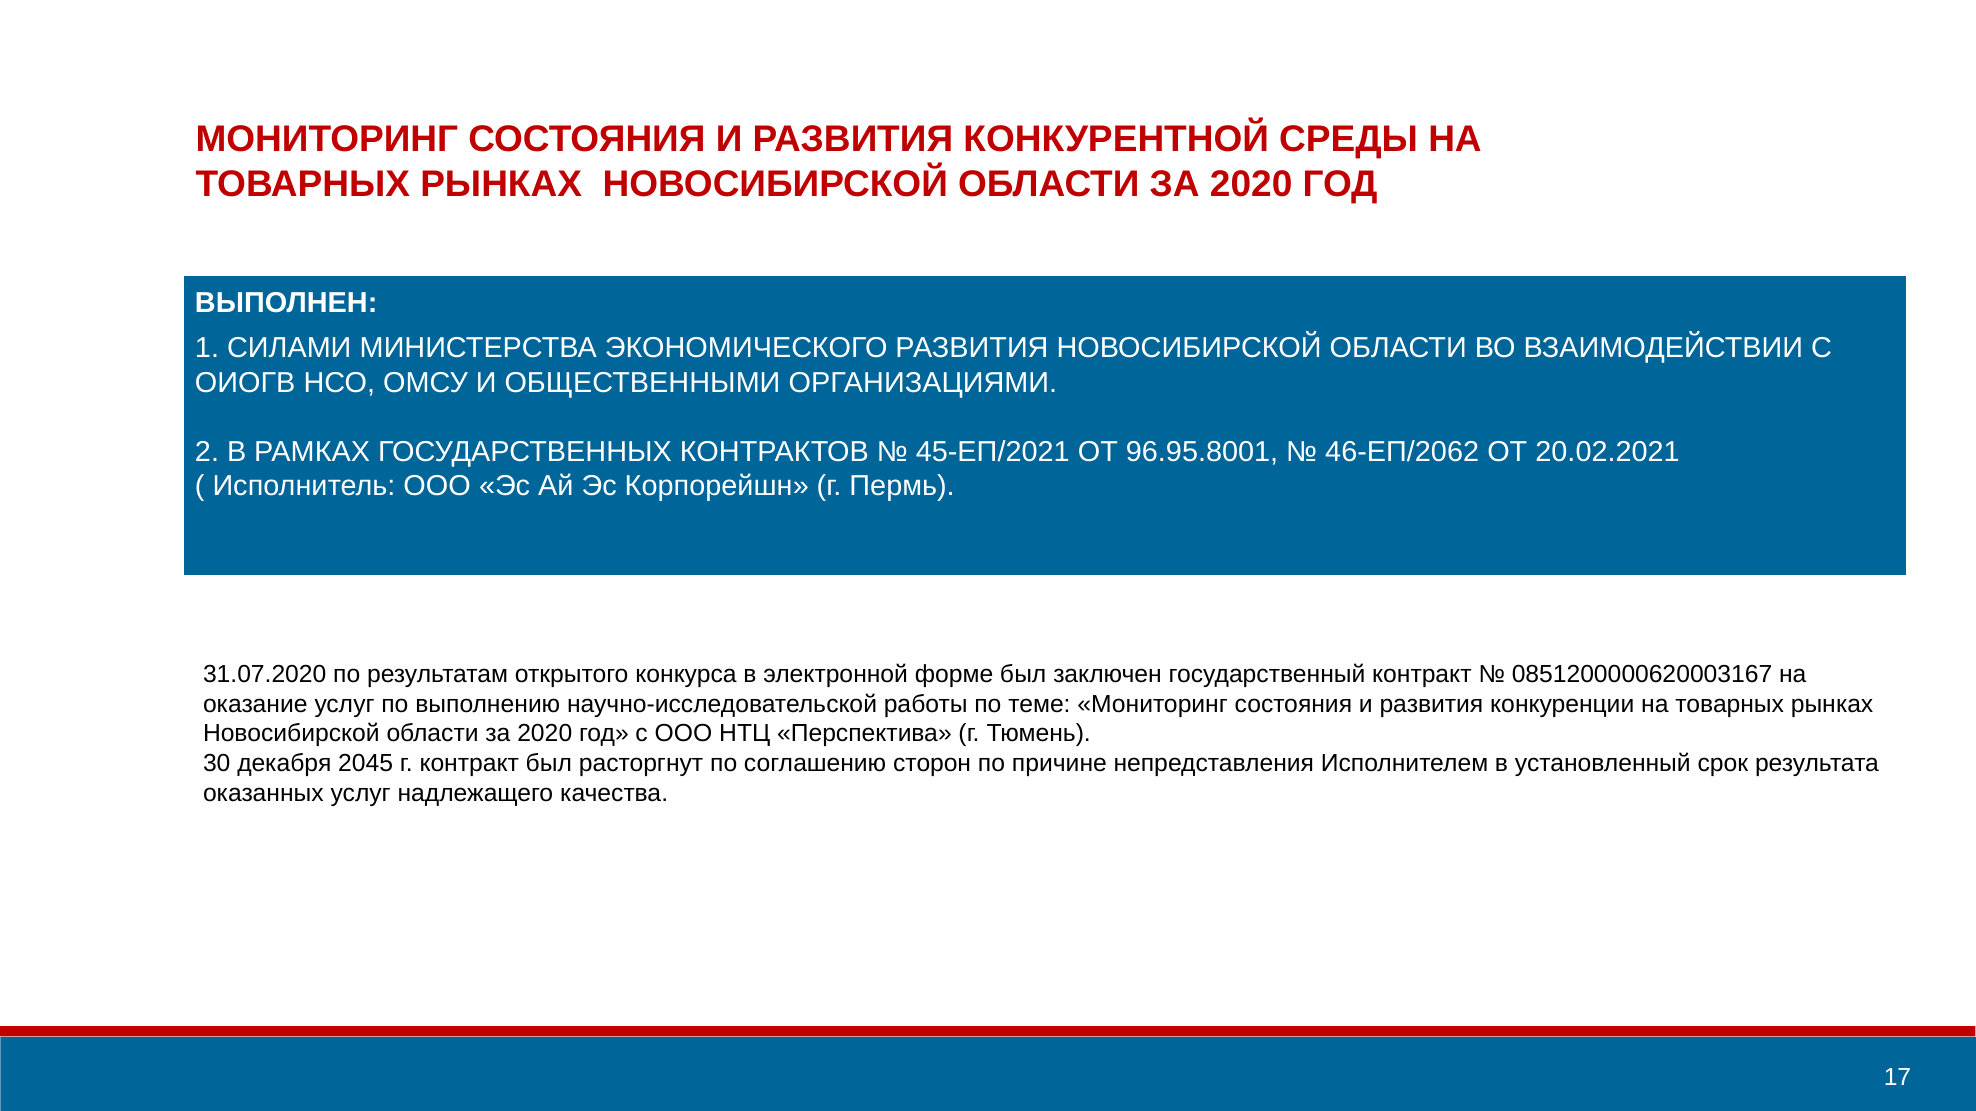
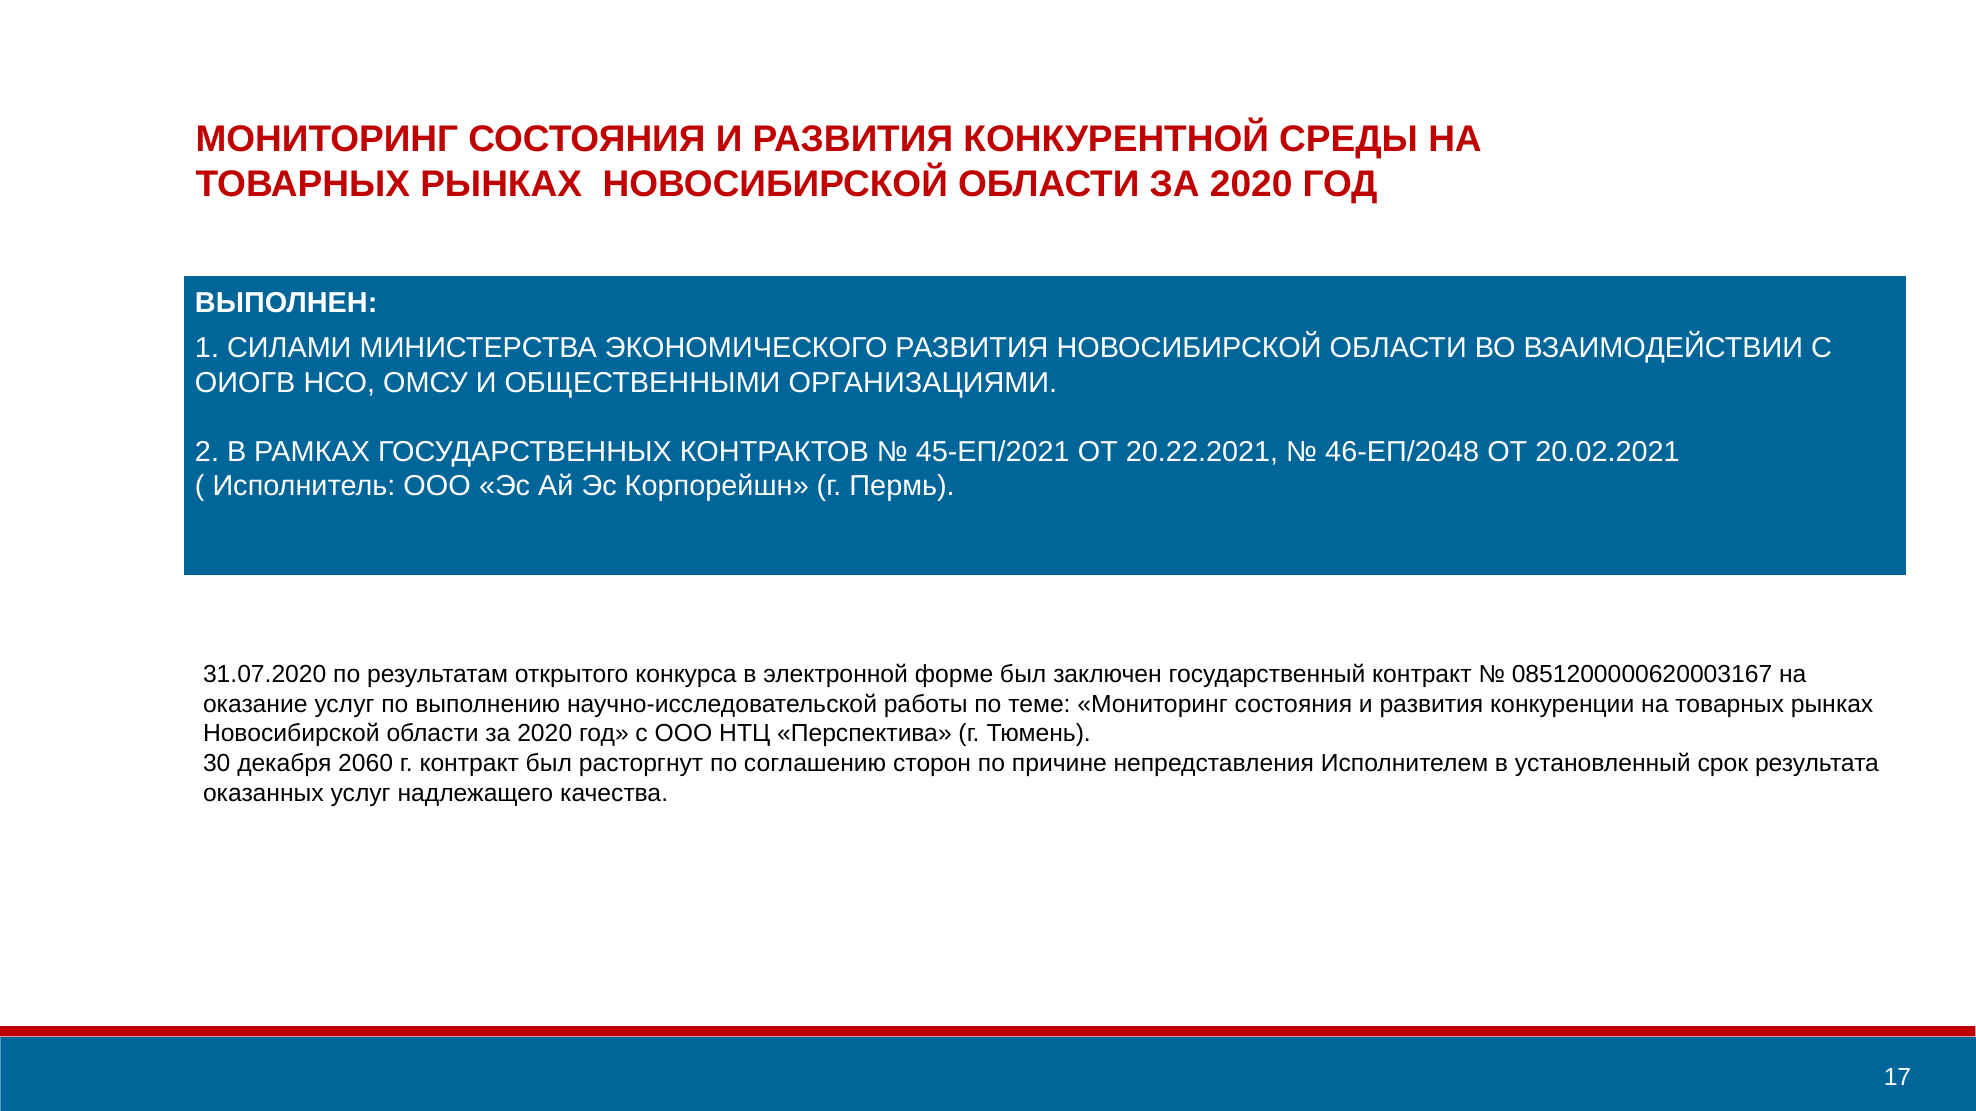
96.95.8001: 96.95.8001 -> 20.22.2021 (1202, 452)
46-ЕП/2062: 46-ЕП/2062 -> 46-ЕП/2048 (1402, 452)
2045: 2045 -> 2060 (366, 764)
